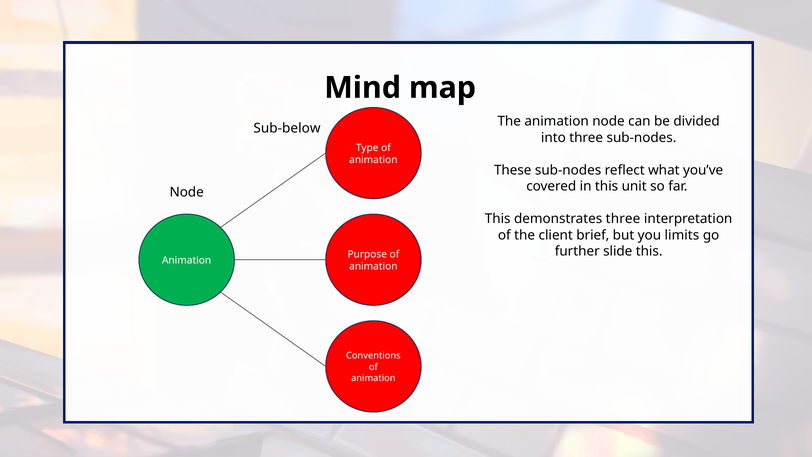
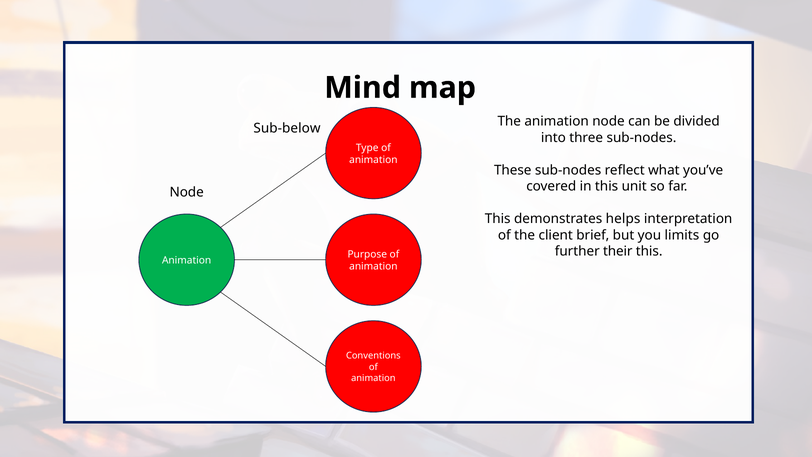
demonstrates three: three -> helps (623, 219)
slide: slide -> their (618, 251)
